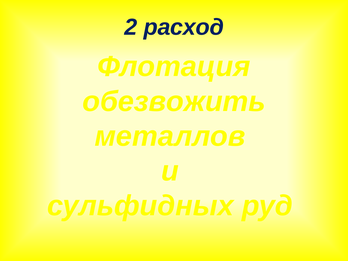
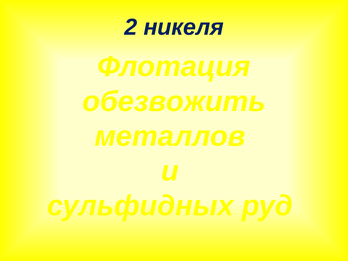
расход: расход -> никеля (184, 27)
